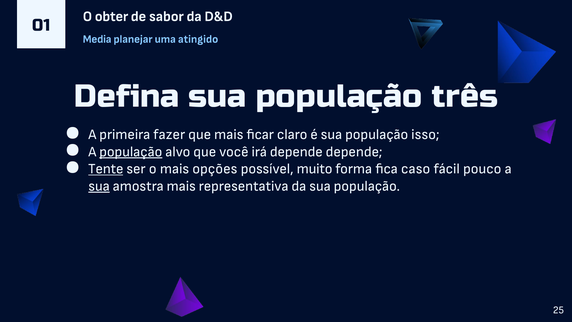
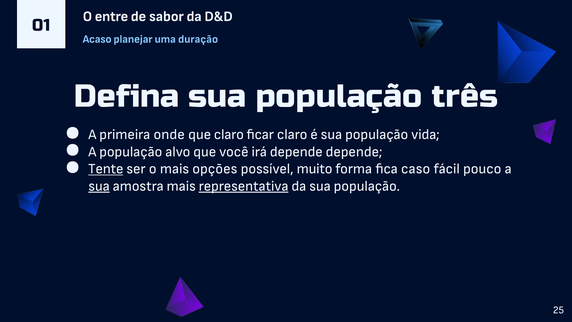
obter: obter -> entre (111, 16)
Media: Media -> Acaso (97, 39)
atingido: atingido -> duração (198, 39)
fazer: fazer -> onde (169, 134)
que mais: mais -> claro (229, 134)
isso: isso -> vida (425, 134)
população underline: present -> none (131, 151)
representativa underline: none -> present (244, 186)
